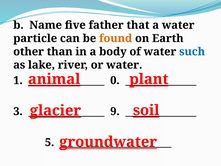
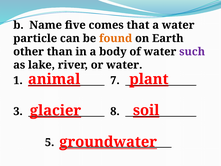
father: father -> comes (106, 25)
such colour: blue -> purple (192, 52)
0: 0 -> 7 (115, 80)
9: 9 -> 8 (115, 111)
